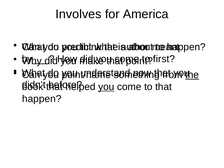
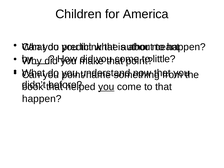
Involves: Involves -> Children (78, 14)
first: first -> little (164, 59)
the underline: present -> none (192, 75)
